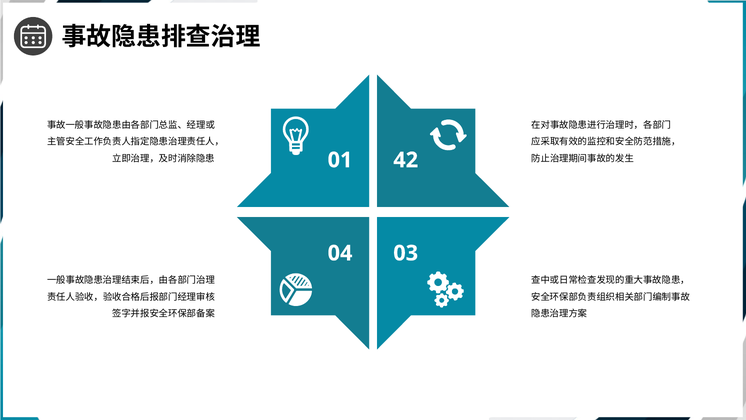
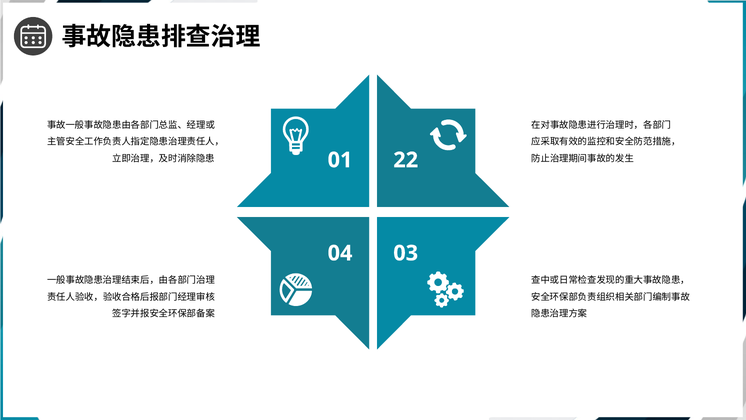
42: 42 -> 22 (406, 160)
